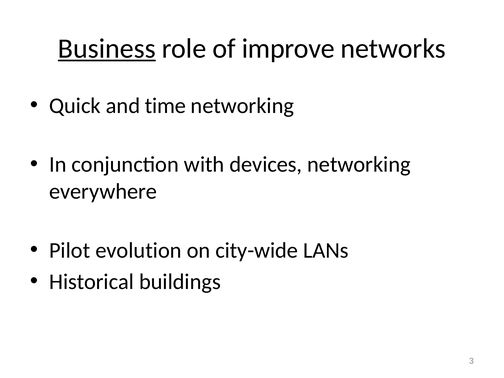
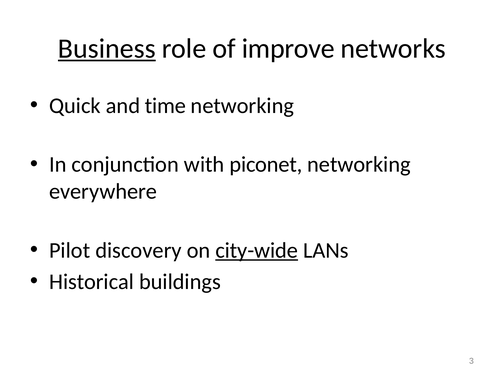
devices: devices -> piconet (266, 165)
evolution: evolution -> discovery (138, 250)
city-wide underline: none -> present (257, 250)
